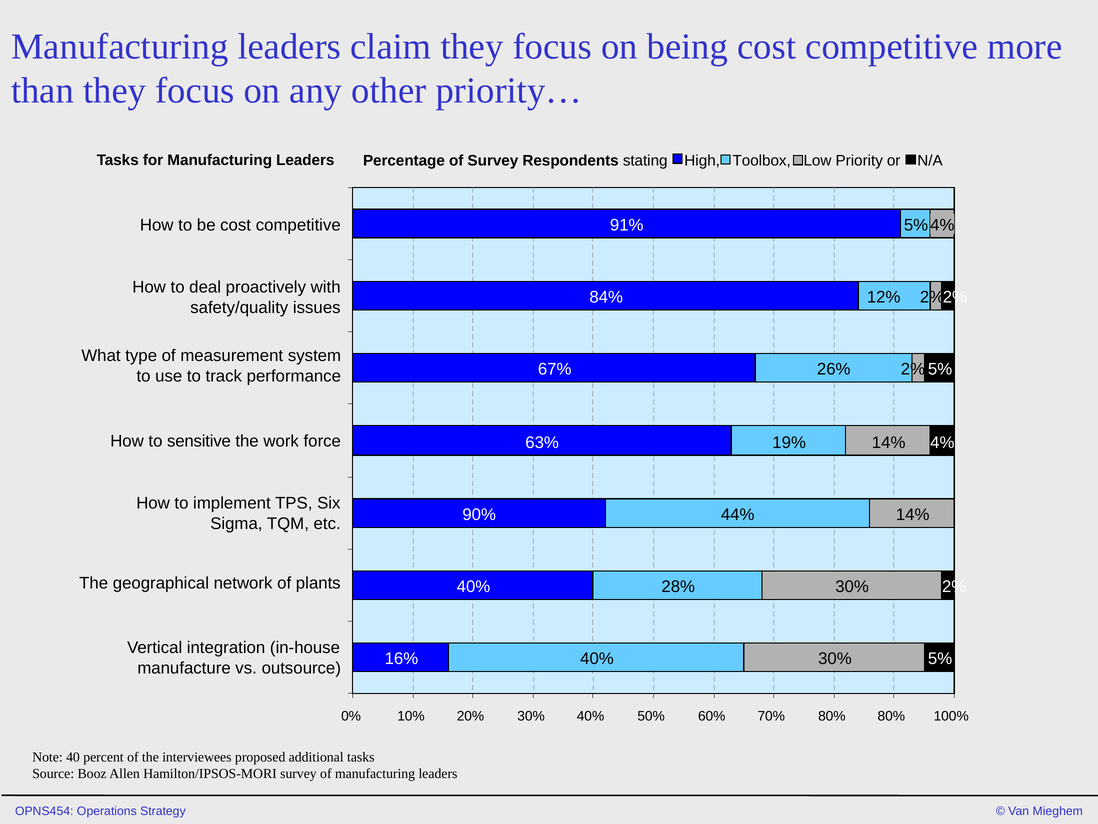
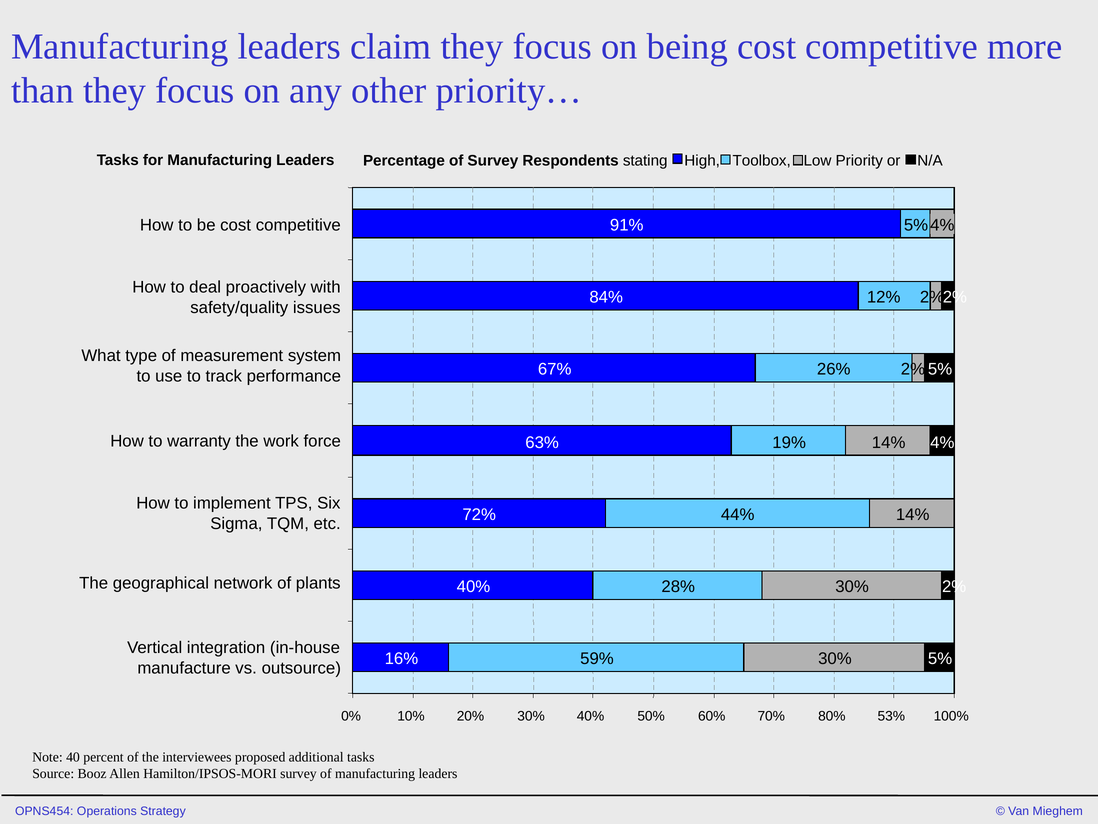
sensitive: sensitive -> warranty (199, 441)
90%: 90% -> 72% (479, 514)
40%: 40% -> 59% (597, 658)
80% 80%: 80% -> 53% (891, 716)
